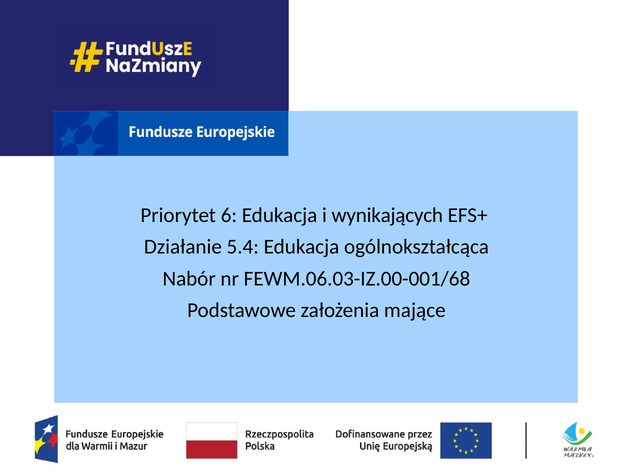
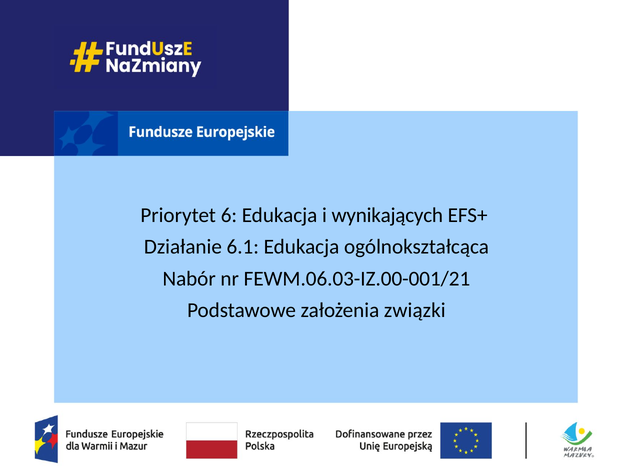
5.4: 5.4 -> 6.1 (243, 247)
FEWM.06.03-IZ.00-001/68: FEWM.06.03-IZ.00-001/68 -> FEWM.06.03-IZ.00-001/21 (357, 278)
mające: mające -> związki (415, 310)
